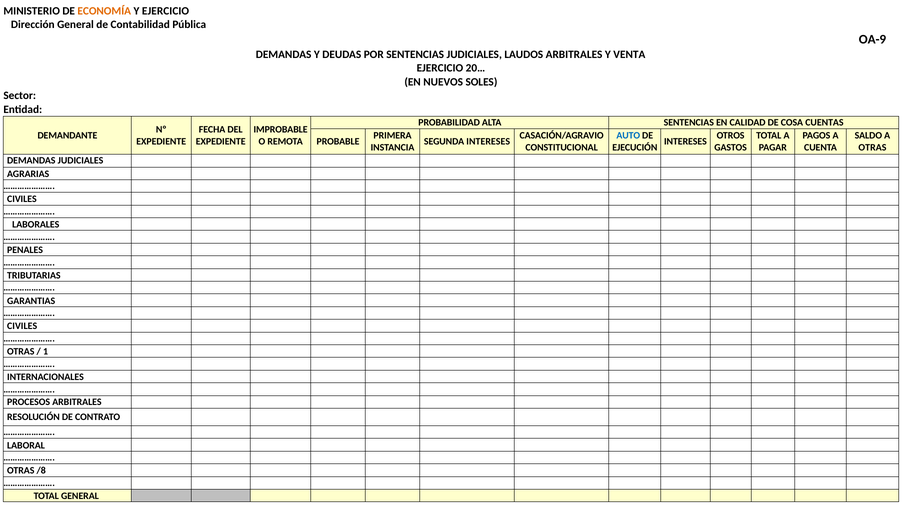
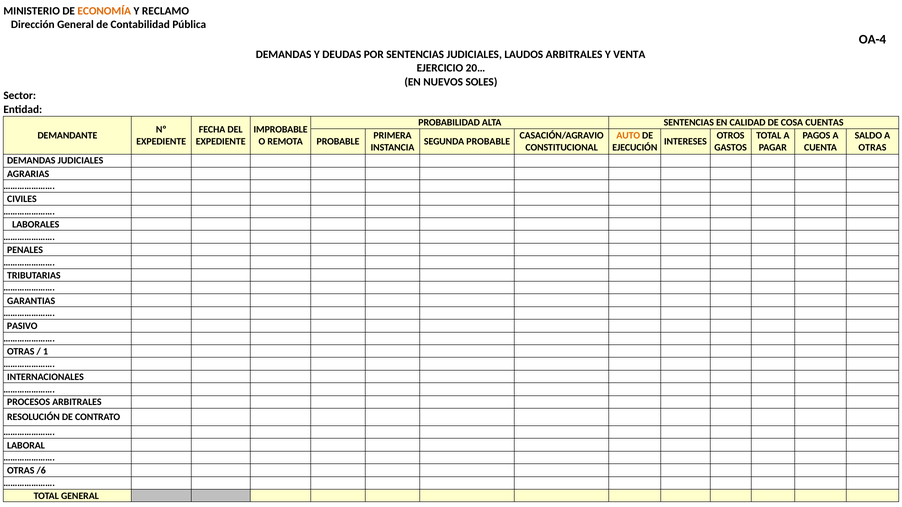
Y EJERCICIO: EJERCICIO -> RECLAMO (166, 11)
OA-9: OA-9 -> OA-4 (872, 40)
AUTO colour: blue -> orange (628, 136)
SEGUNDA INTERESES: INTERESES -> PROBABLE (488, 142)
CIVILES: CIVILES -> PASIVO (22, 326)
/8: /8 -> /6 (41, 471)
